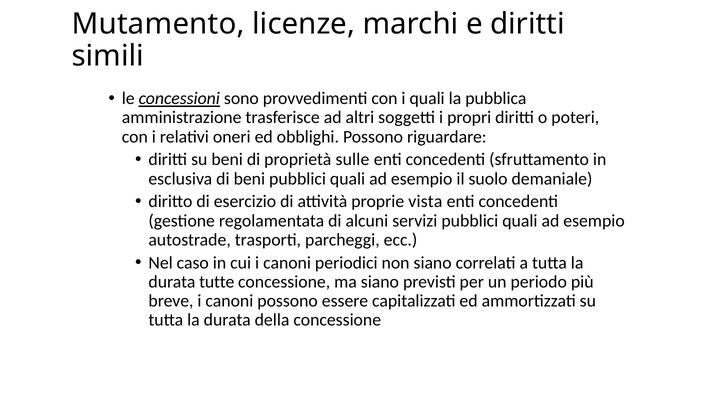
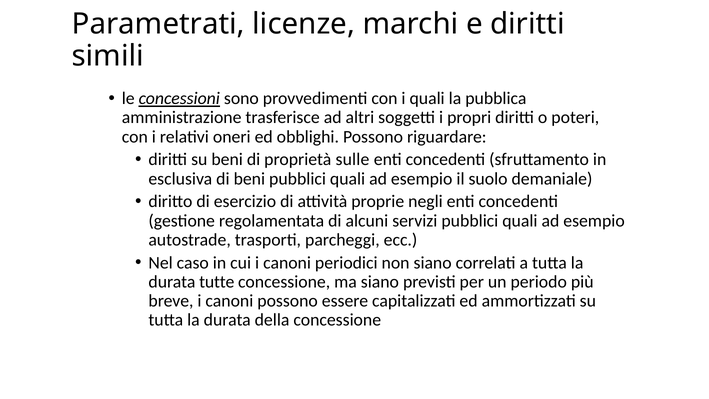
Mutamento: Mutamento -> Parametrati (158, 24)
vista: vista -> negli (425, 201)
